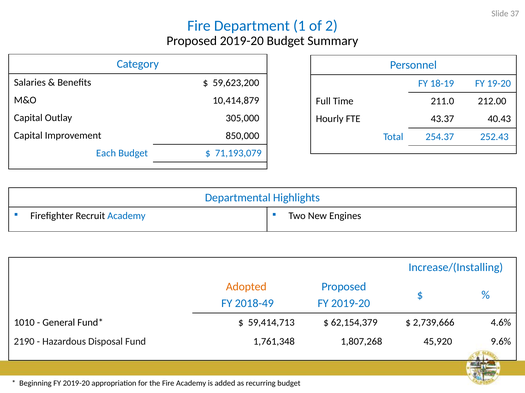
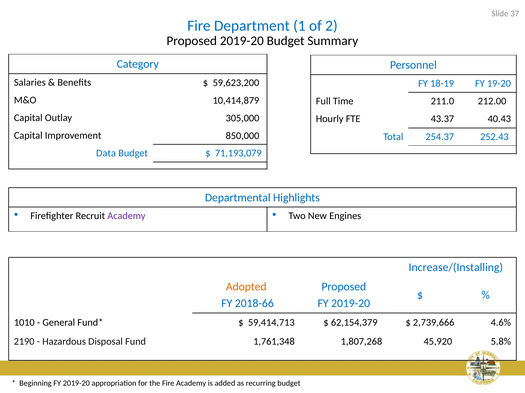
Each: Each -> Data (106, 154)
Academy colour: blue -> purple (126, 216)
2018-49: 2018-49 -> 2018-66 (254, 304)
9.6%: 9.6% -> 5.8% (501, 342)
